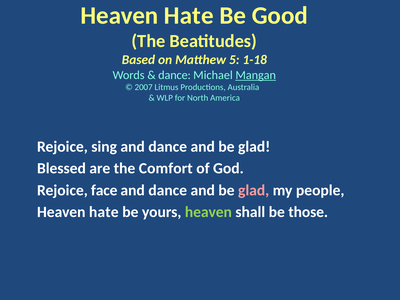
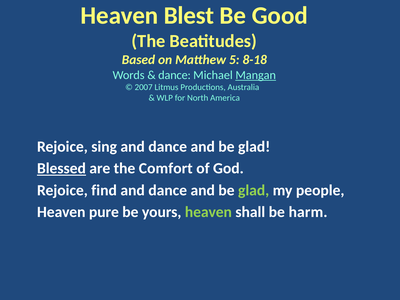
Hate: Hate -> Blest (189, 16)
1-18: 1-18 -> 8-18 (255, 60)
Blessed underline: none -> present (61, 168)
face: face -> find (104, 190)
glad colour: pink -> light green (254, 190)
hate: hate -> pure (104, 212)
those: those -> harm (308, 212)
